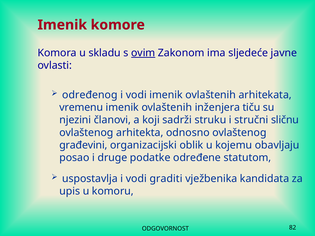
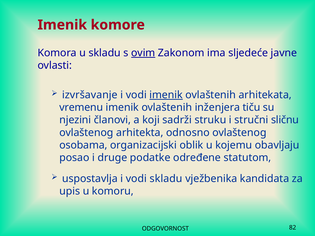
određenog: određenog -> izvršavanje (90, 95)
imenik underline: none -> present (166, 95)
građevini: građevini -> osobama (83, 145)
vodi graditi: graditi -> skladu (166, 179)
